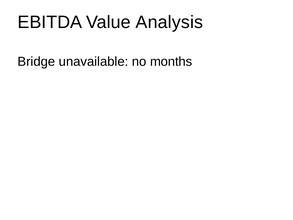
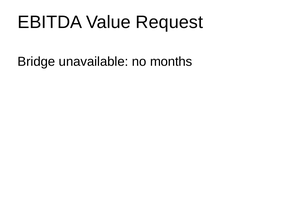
Analysis: Analysis -> Request (169, 22)
